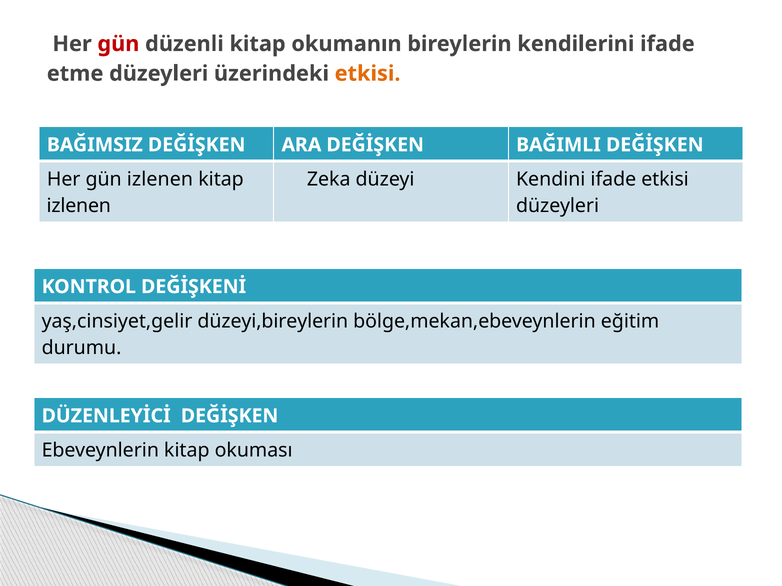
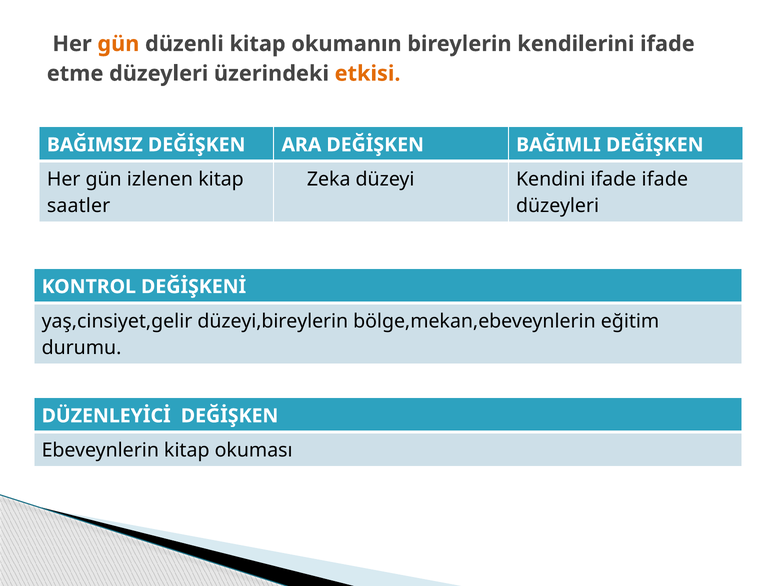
gün colour: red -> orange (118, 44)
ifade etkisi: etkisi -> ifade (665, 179)
izlenen: izlenen -> saatler (79, 206)
